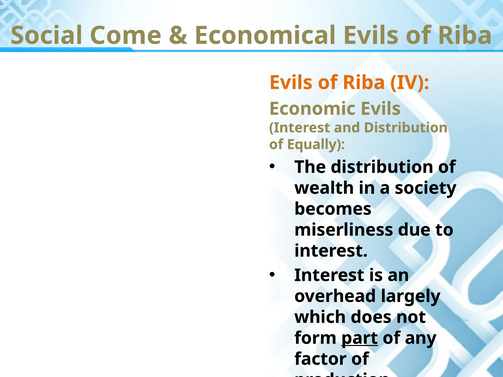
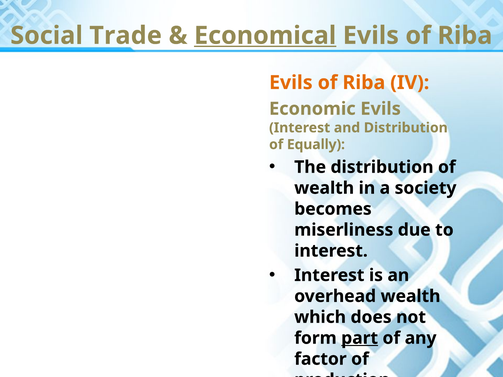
Come: Come -> Trade (126, 36)
Economical underline: none -> present (265, 36)
overhead largely: largely -> wealth (411, 296)
